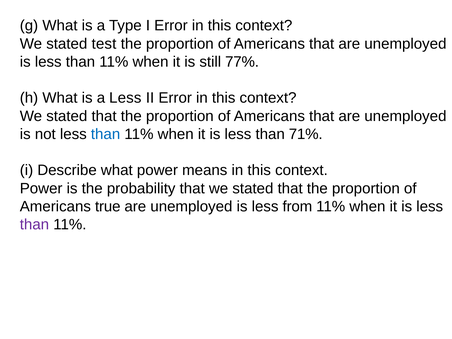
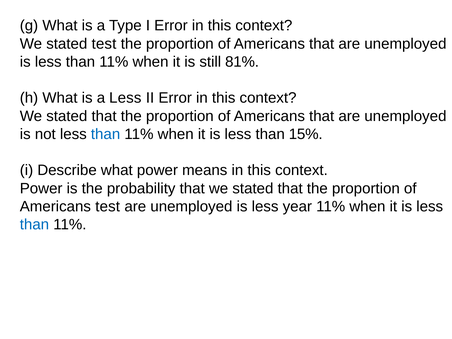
77%: 77% -> 81% (242, 62)
71%: 71% -> 15% (306, 134)
Americans true: true -> test (108, 206)
from: from -> year (297, 206)
than colour: purple -> blue (34, 225)
